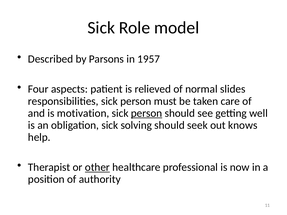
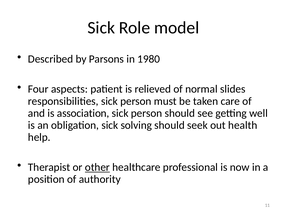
1957: 1957 -> 1980 (149, 59)
motivation: motivation -> association (83, 113)
person underline: present -> none (147, 113)
knows: knows -> health (243, 125)
